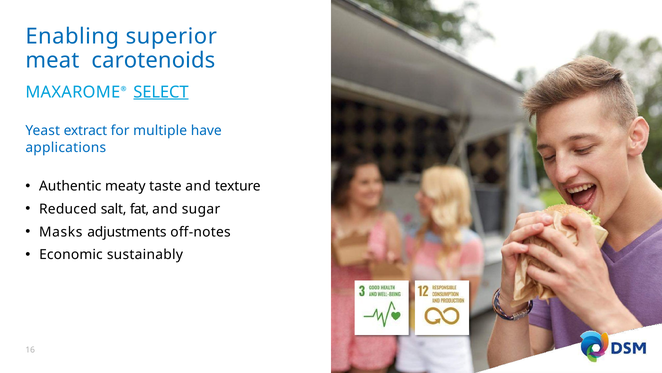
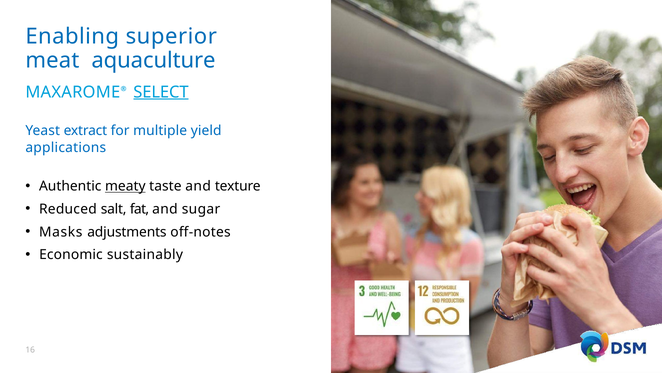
carotenoids: carotenoids -> aquaculture (153, 60)
have: have -> yield (206, 131)
meaty underline: none -> present (125, 186)
